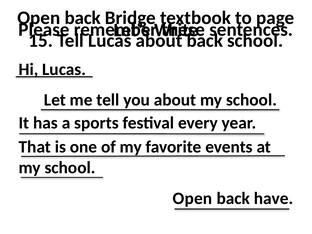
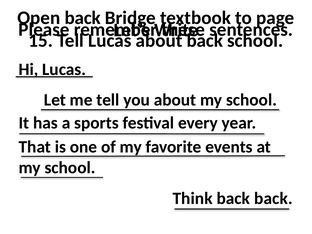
Open: Open -> Think (193, 198)
back have: have -> back (273, 198)
